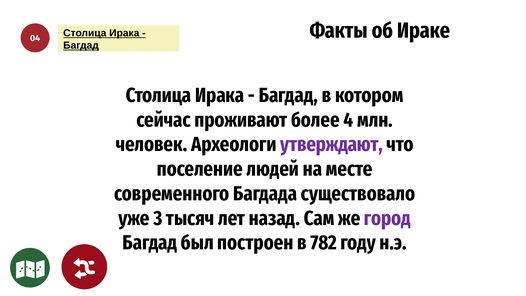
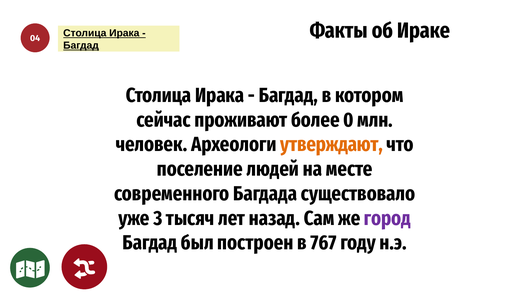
4: 4 -> 0 (349, 120)
утверждают colour: purple -> orange (332, 144)
782: 782 -> 767 (324, 243)
